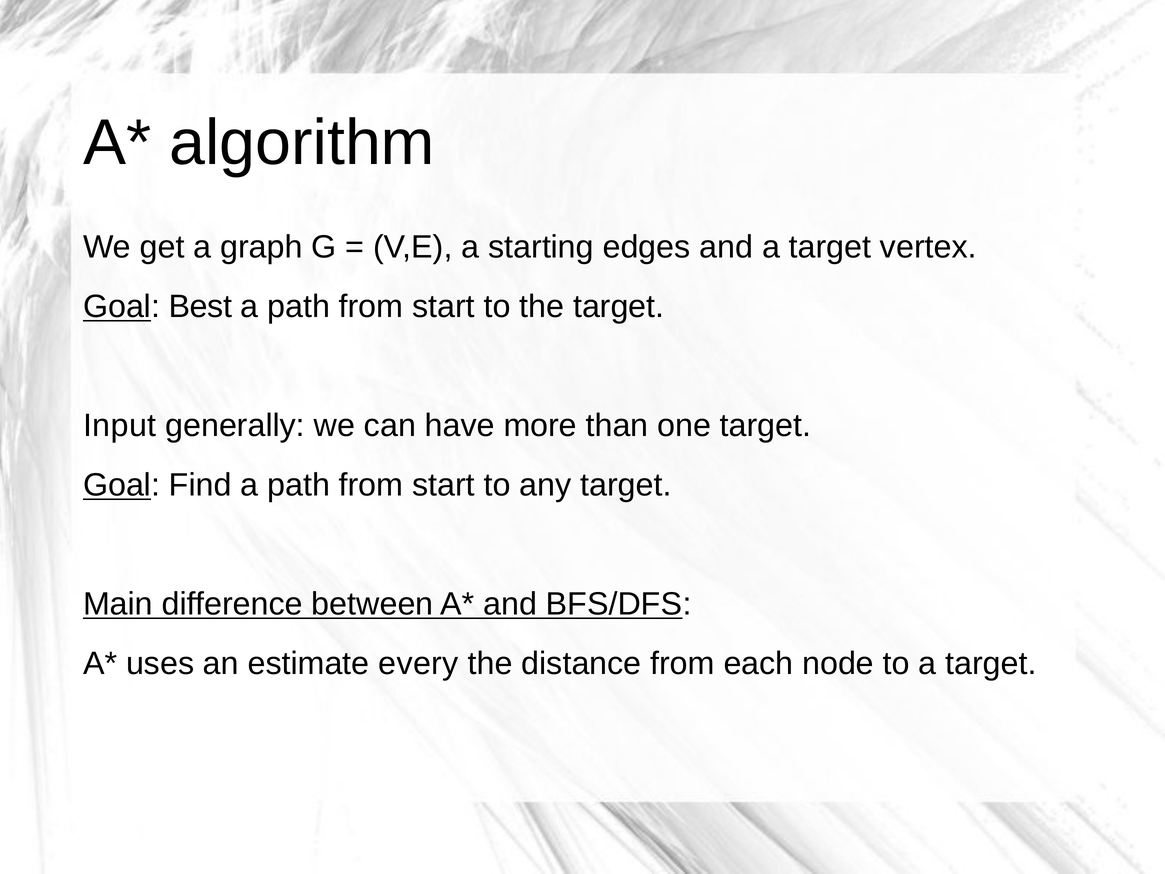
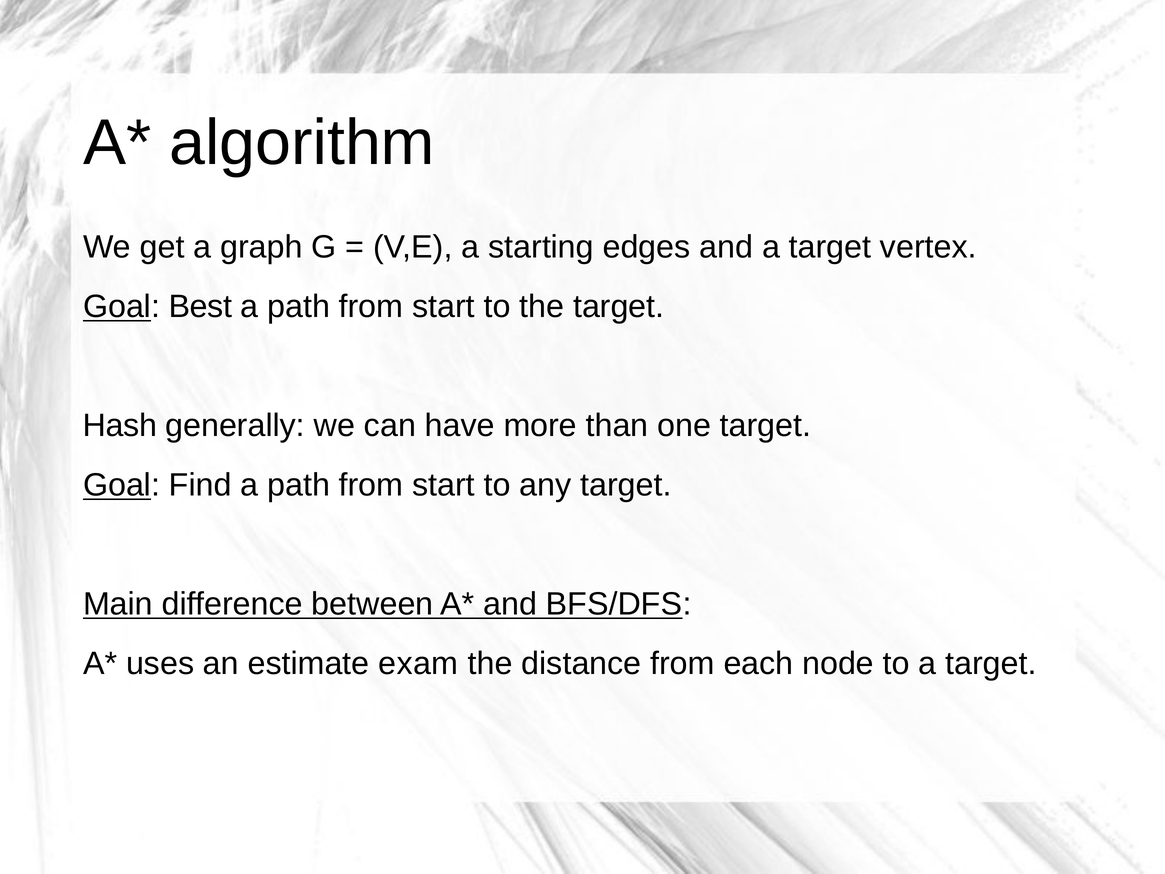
Input: Input -> Hash (120, 425)
every: every -> exam (418, 663)
